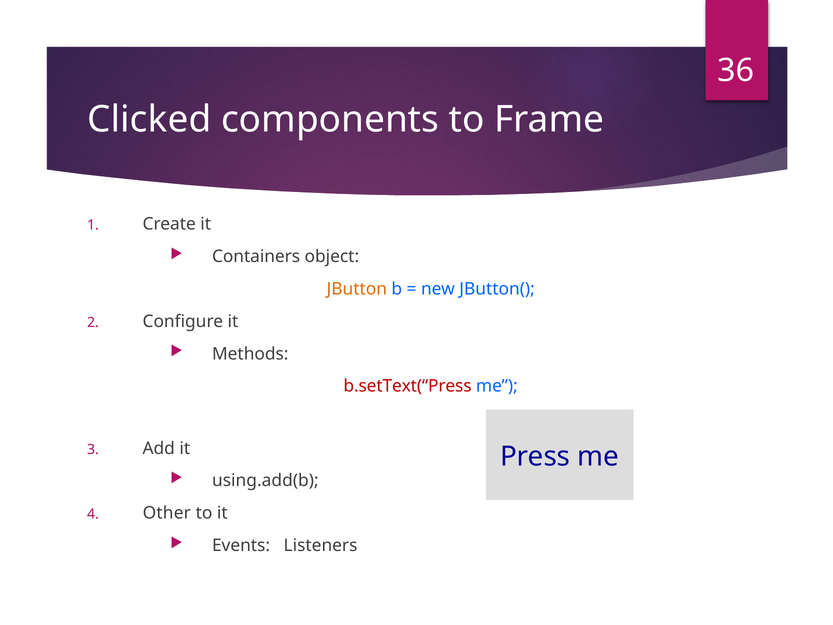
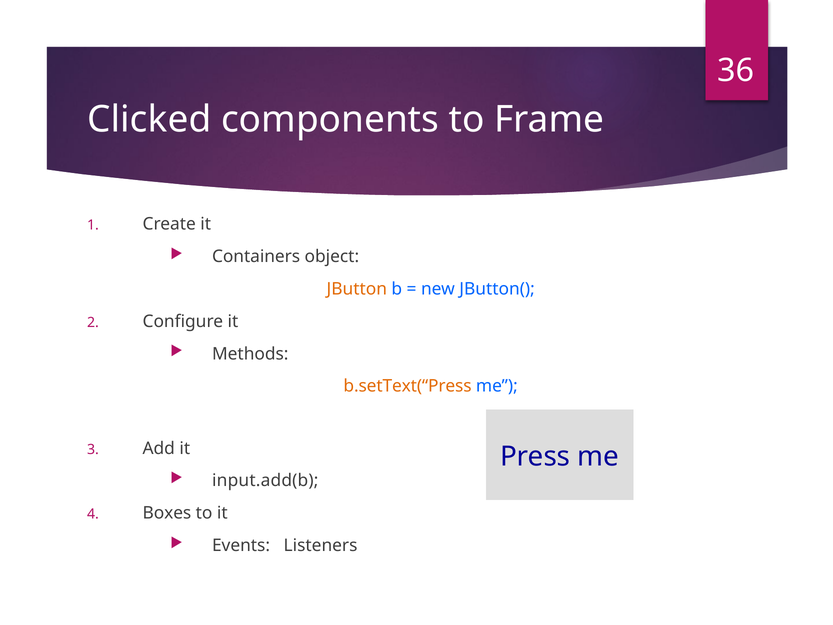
b.setText(“Press colour: red -> orange (408, 386)
using.add(b: using.add(b -> input.add(b (265, 480)
Other: Other -> Boxes (167, 513)
